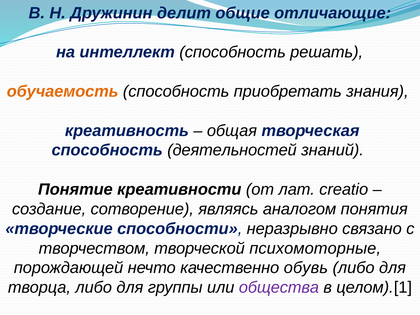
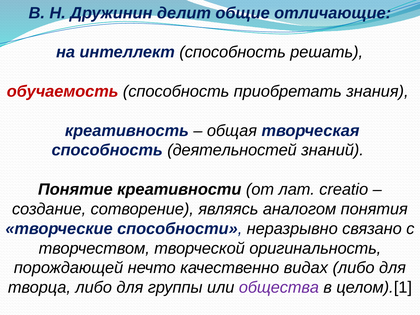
обучаемость colour: orange -> red (63, 91)
психомоторные: психомоторные -> оригинальность (315, 248)
обувь: обувь -> видах (306, 268)
